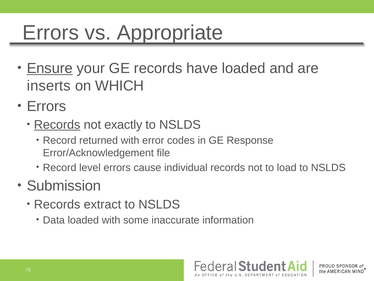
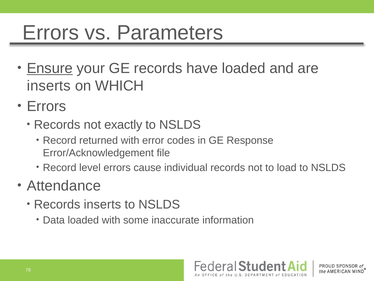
Appropriate: Appropriate -> Parameters (170, 33)
Records underline: present -> none (57, 125)
Submission: Submission -> Attendance (64, 185)
Records extract: extract -> inserts (102, 204)
